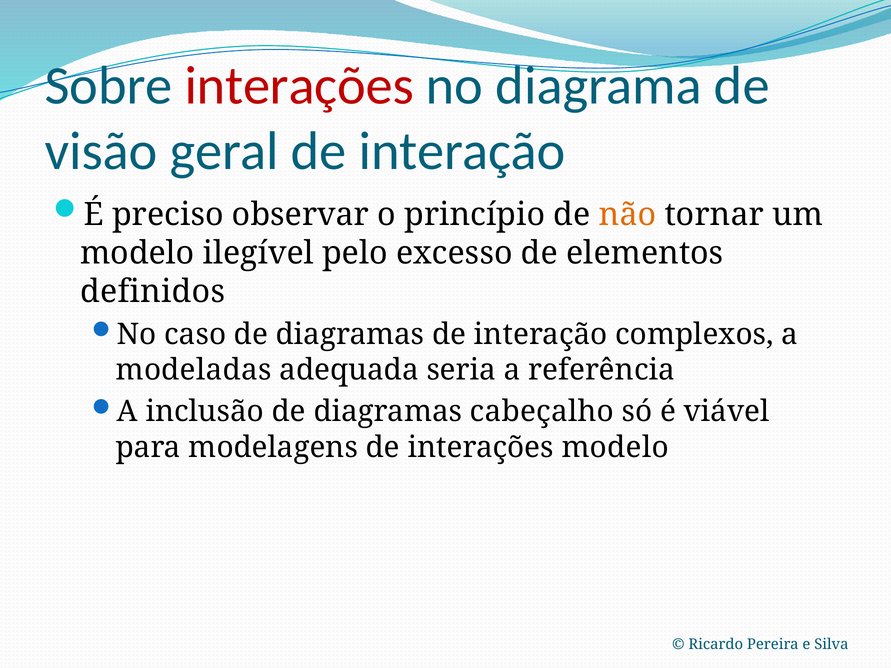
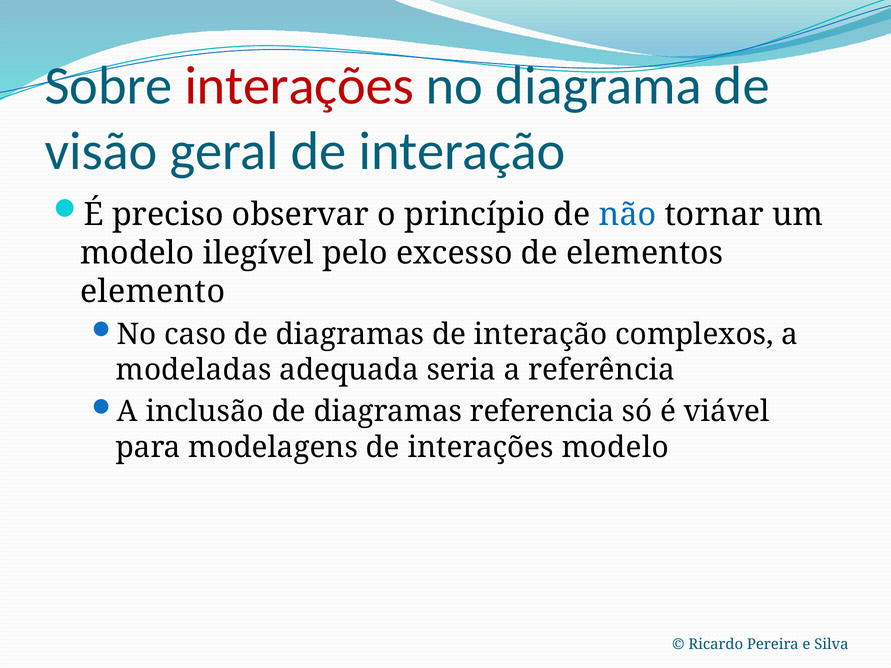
não colour: orange -> blue (628, 215)
definidos: definidos -> elemento (153, 292)
cabeçalho: cabeçalho -> referencia (542, 412)
